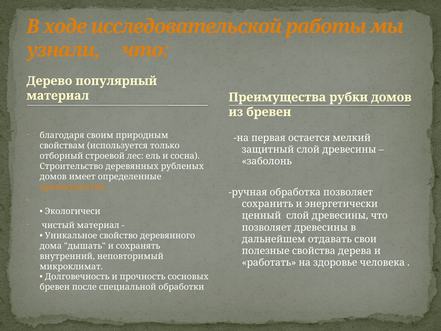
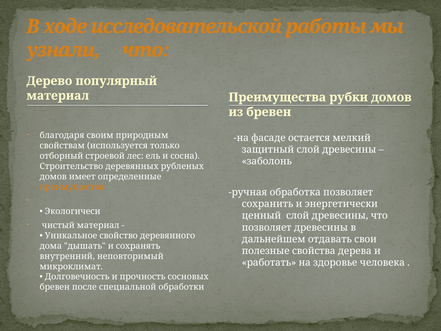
первая: первая -> фасаде (268, 138)
